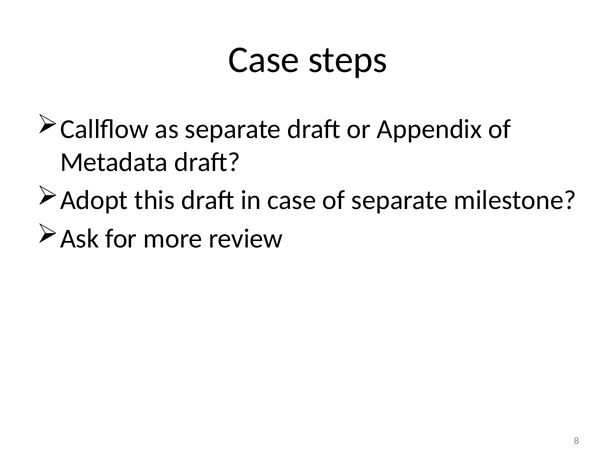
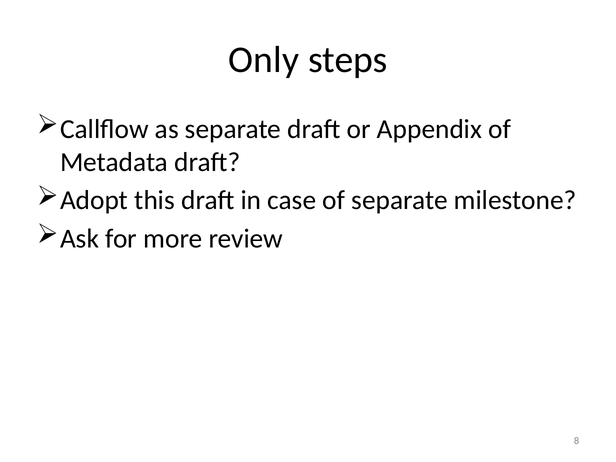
Case: Case -> Only (264, 60)
